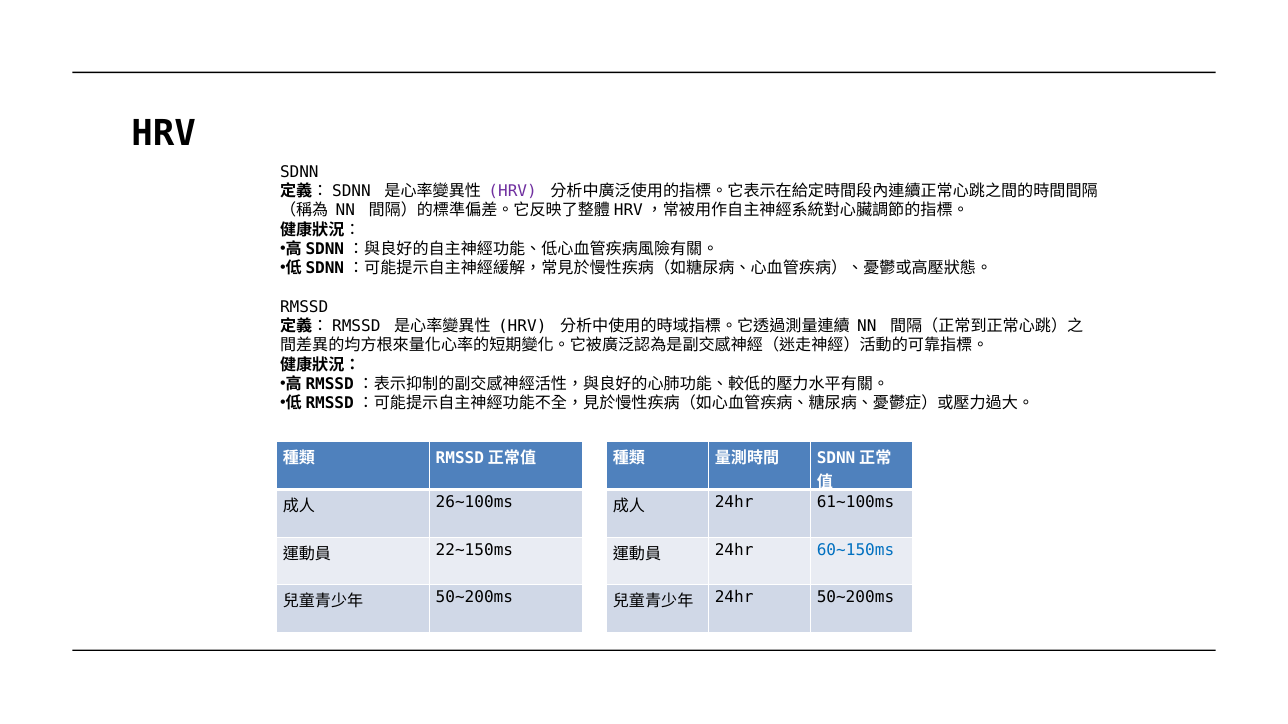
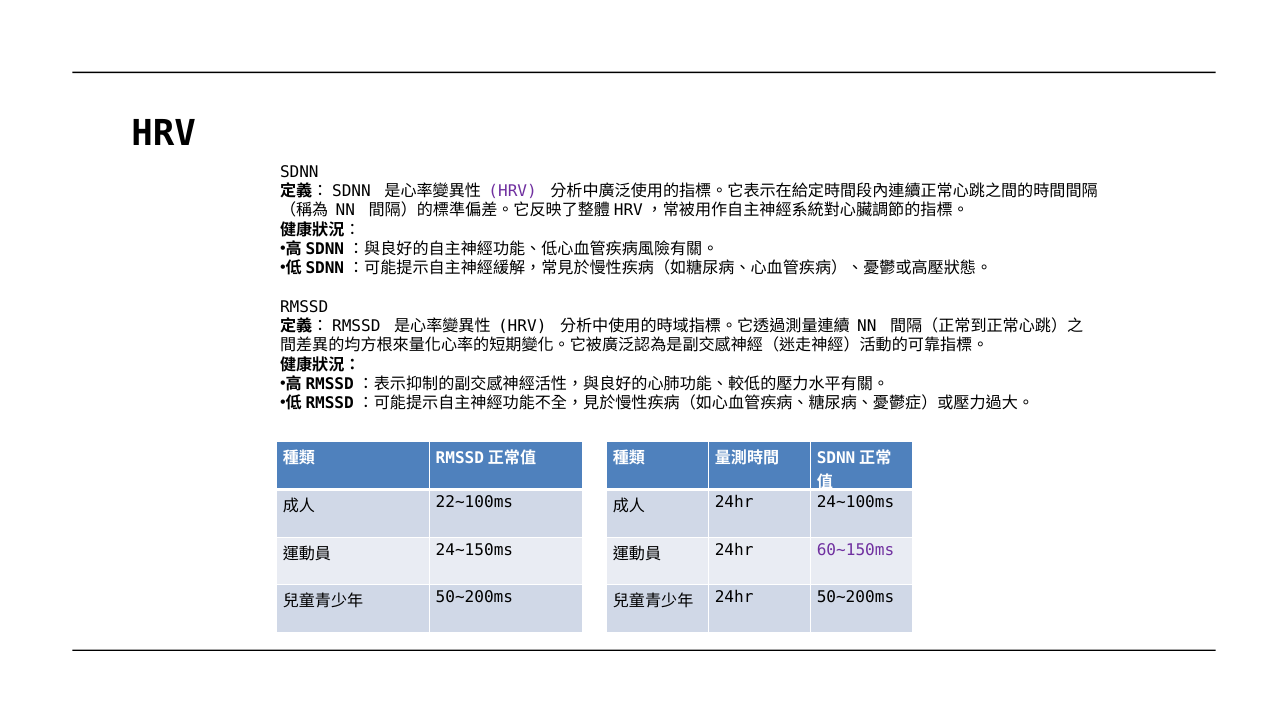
26~100ms: 26~100ms -> 22~100ms (474, 503)
61~100ms: 61~100ms -> 24~100ms (856, 503)
22~150ms: 22~150ms -> 24~150ms (474, 550)
60~150ms colour: blue -> purple (856, 550)
